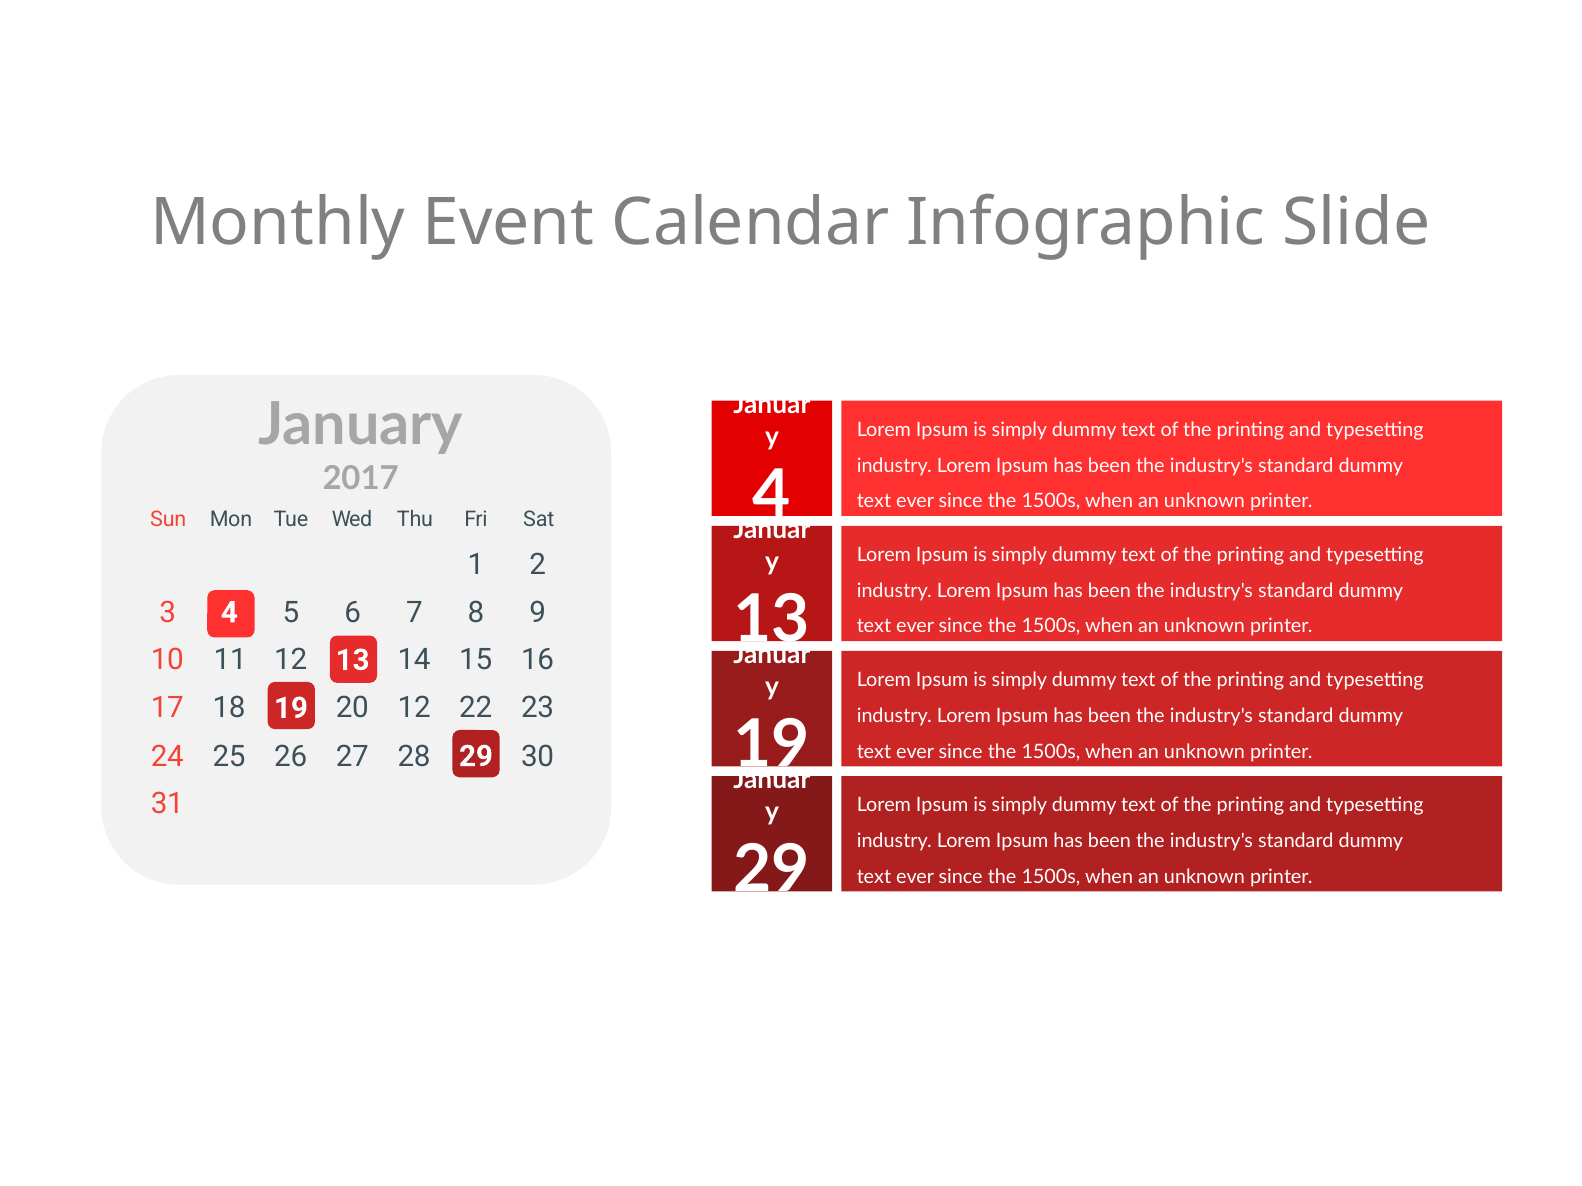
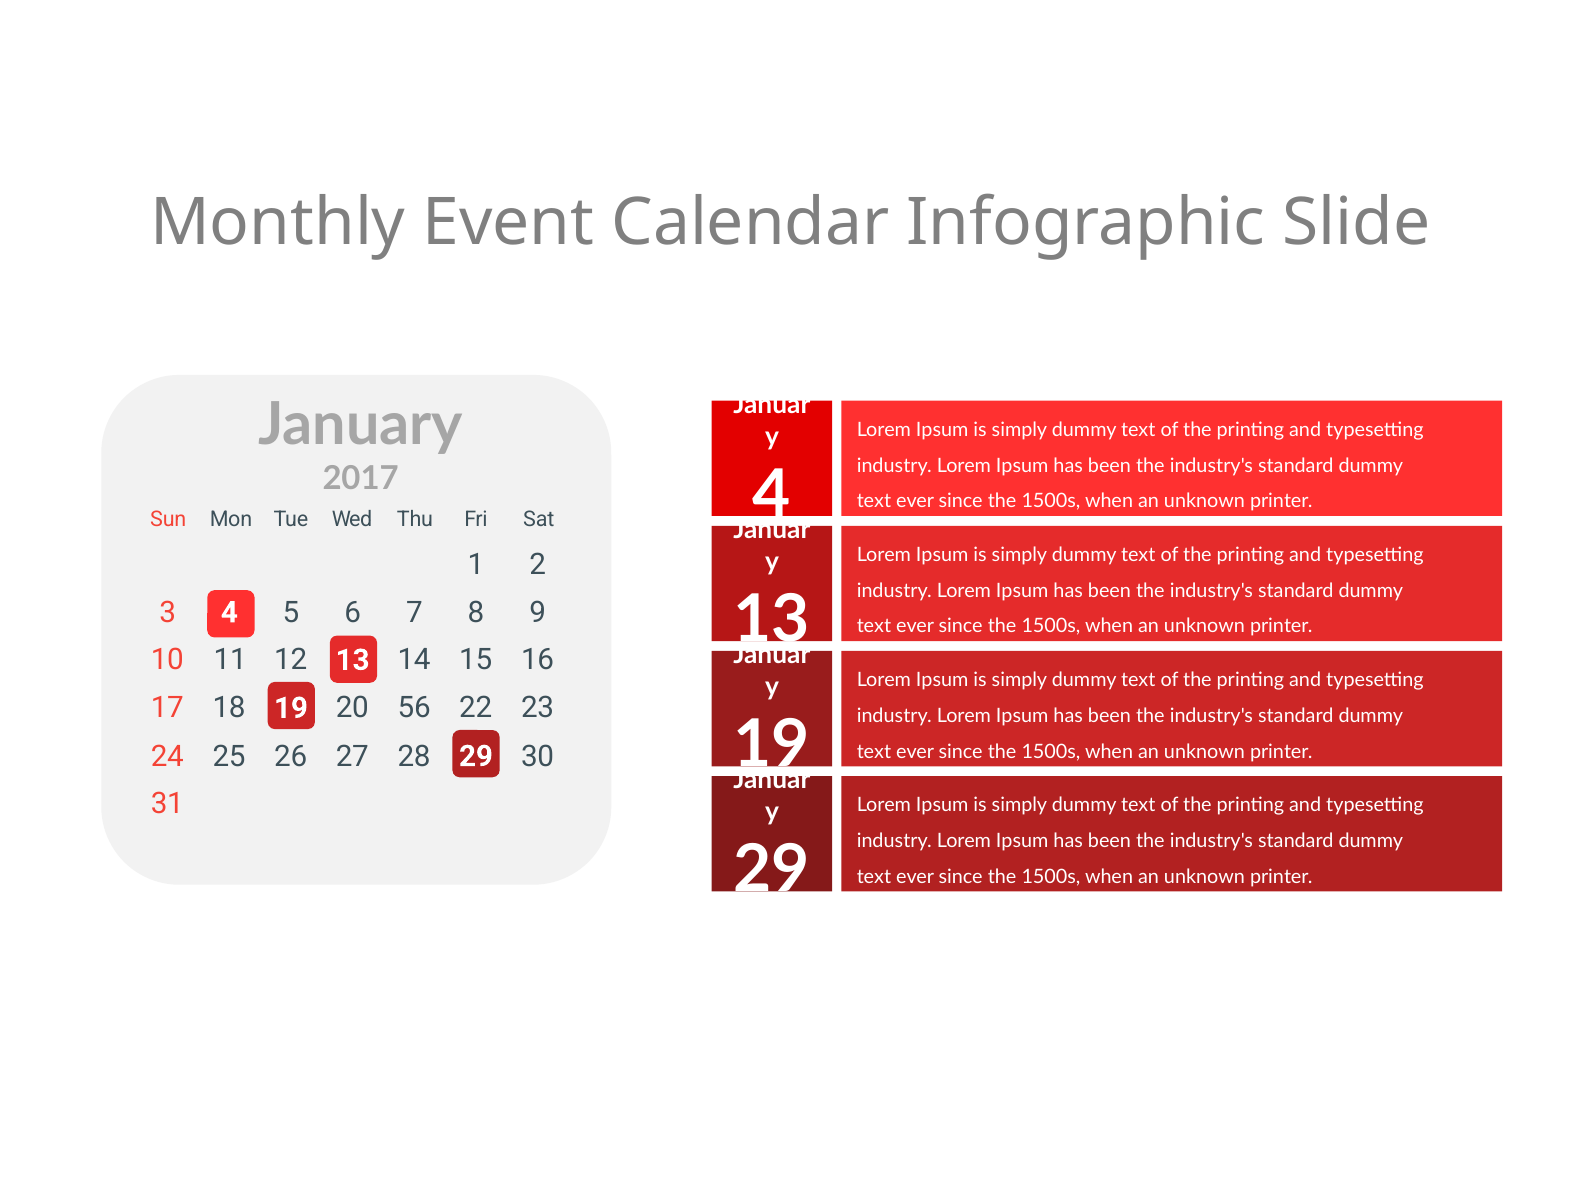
20 12: 12 -> 56 (414, 708)
